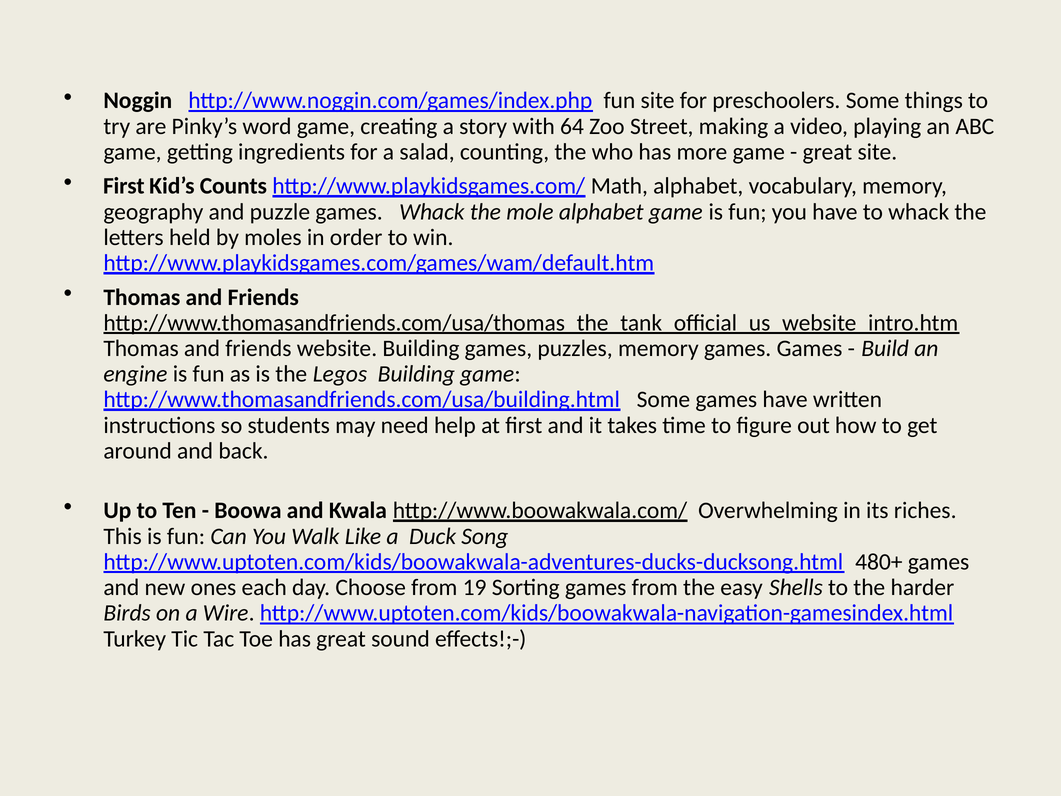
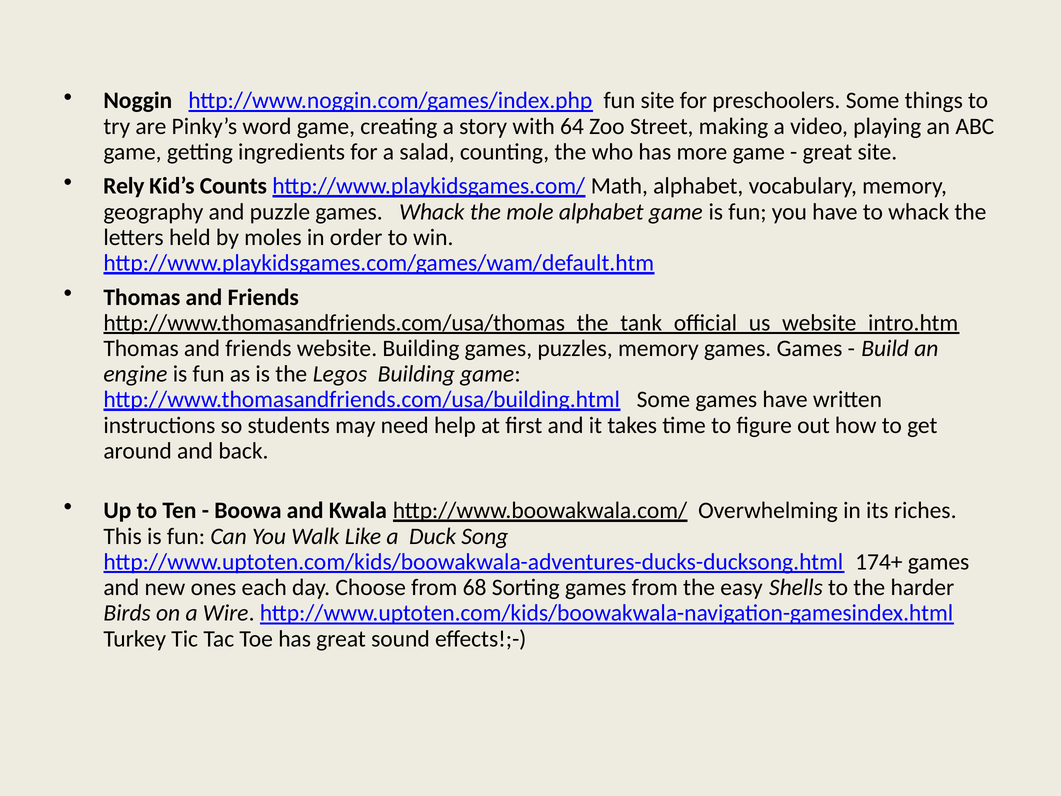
First: First -> Rely (124, 186)
480+: 480+ -> 174+ (879, 562)
19: 19 -> 68 (475, 588)
